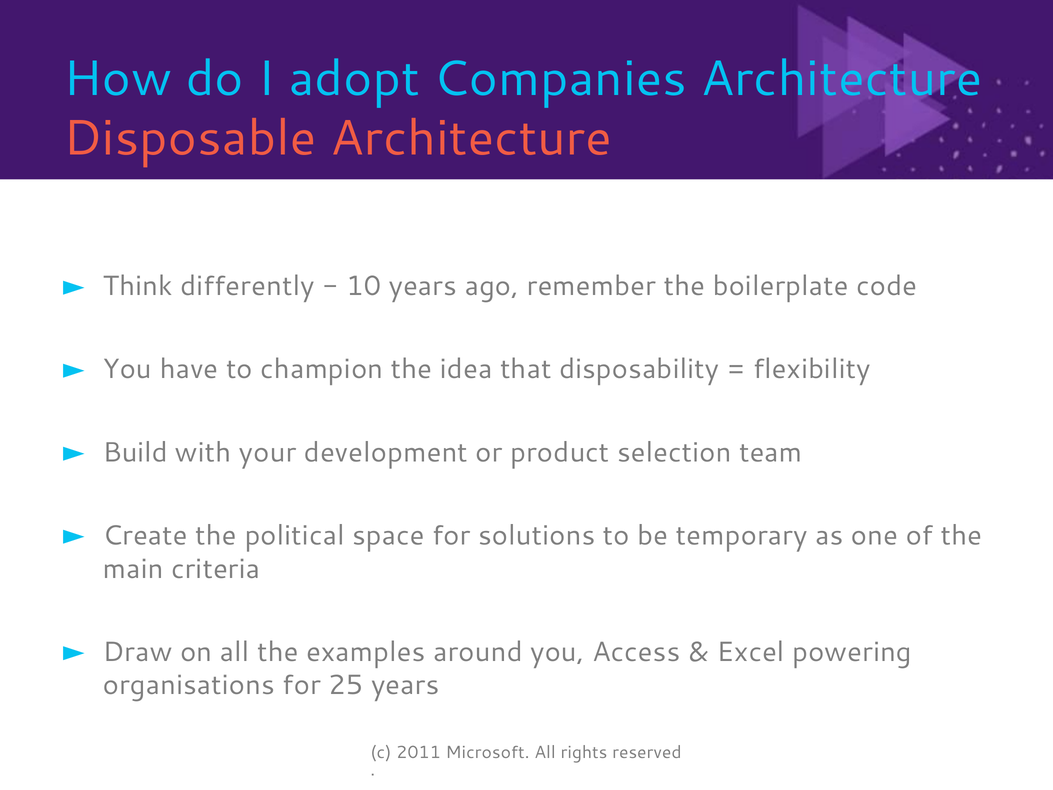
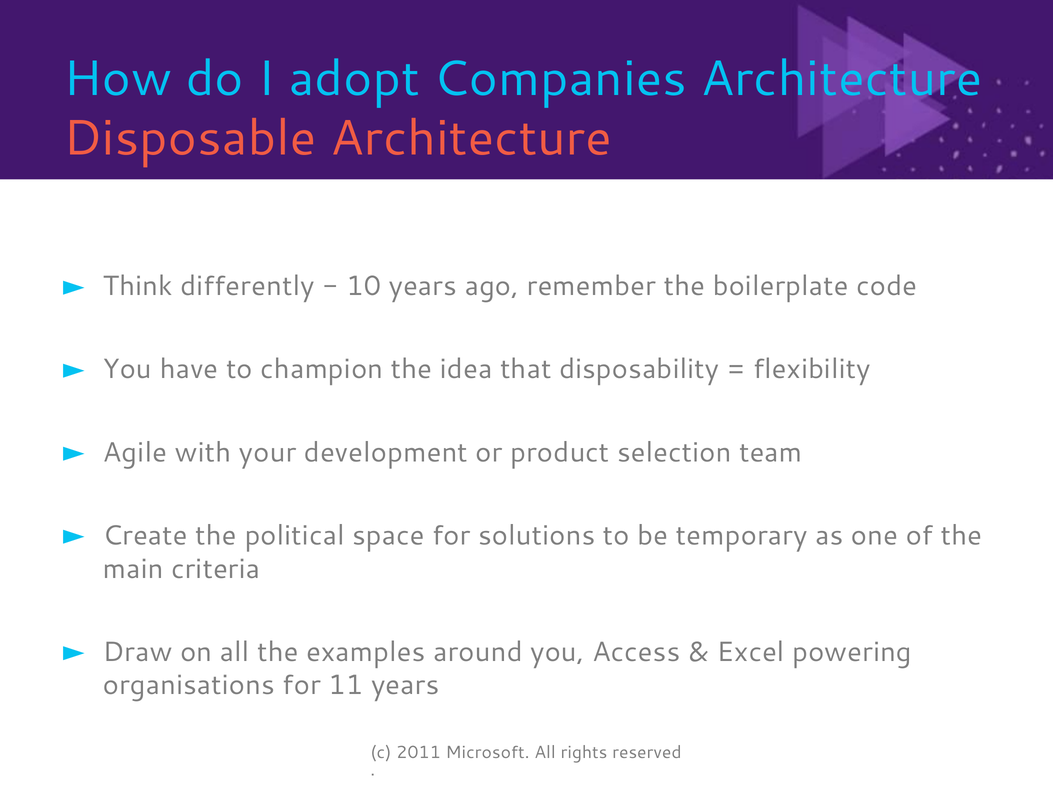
Build: Build -> Agile (135, 452)
25: 25 -> 11 (346, 685)
